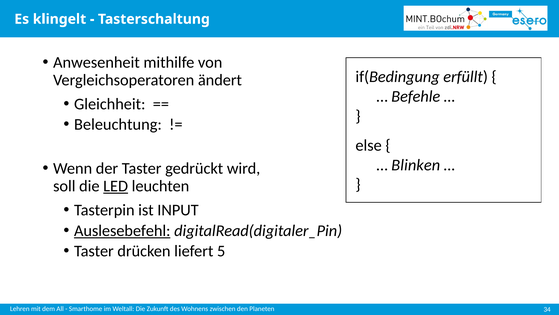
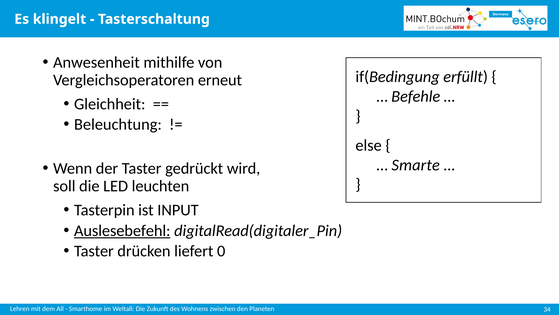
ändert: ändert -> erneut (220, 80)
Blinken: Blinken -> Smarte (416, 165)
LED underline: present -> none (116, 186)
5: 5 -> 0 (221, 251)
